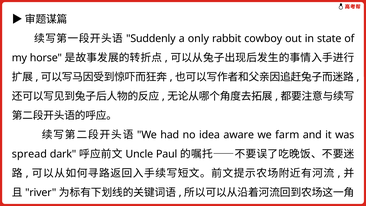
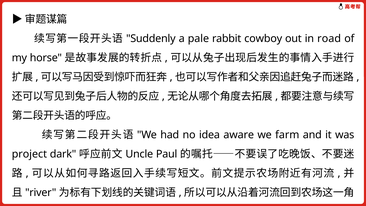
only: only -> pale (198, 39)
state: state -> road (329, 39)
spread: spread -> project (29, 154)
